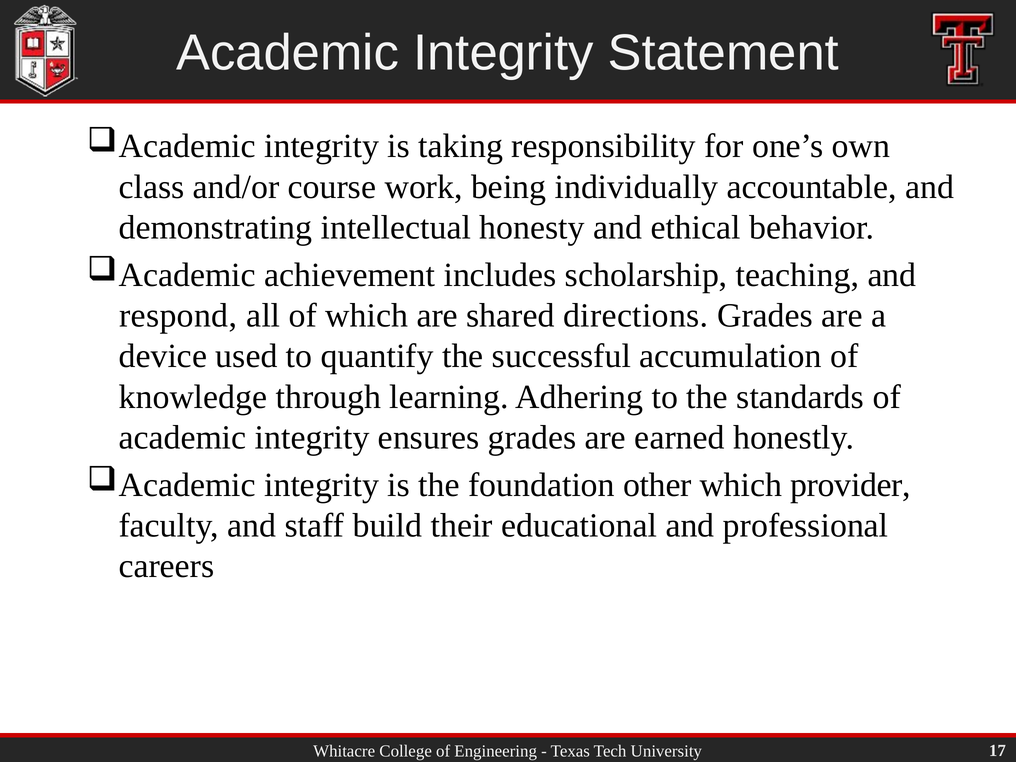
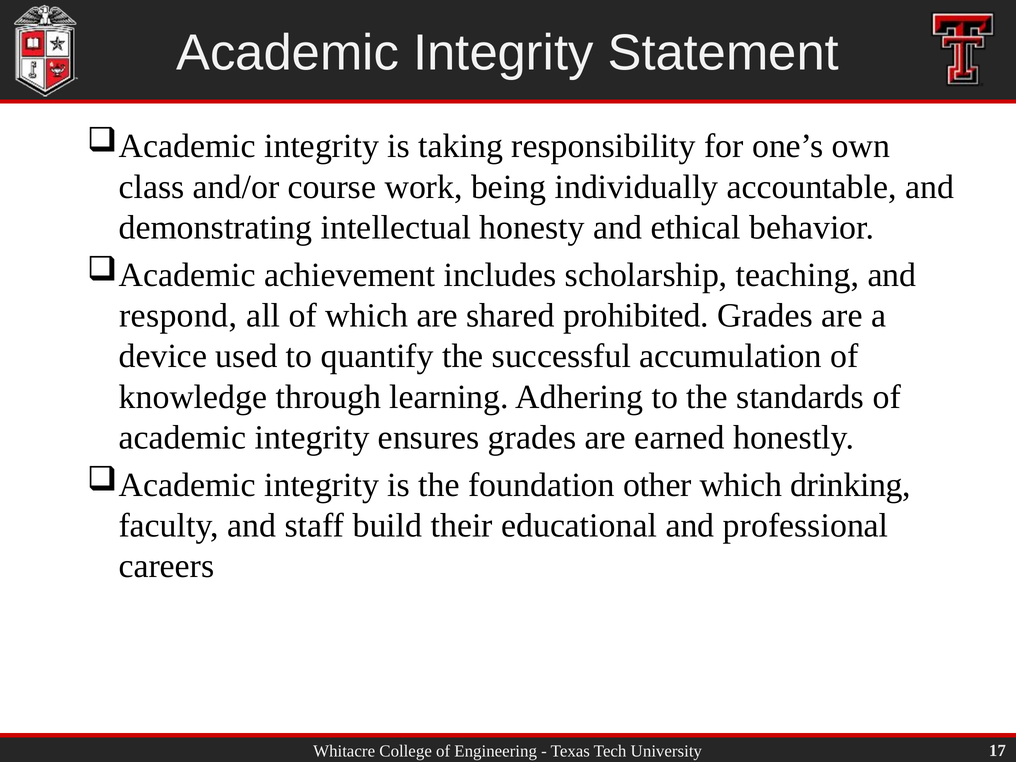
directions: directions -> prohibited (636, 316)
provider: provider -> drinking (851, 485)
